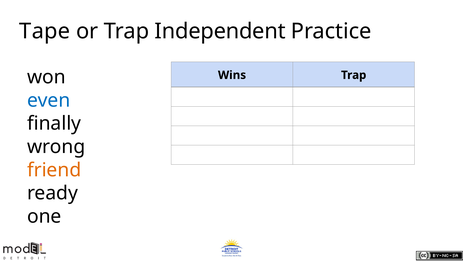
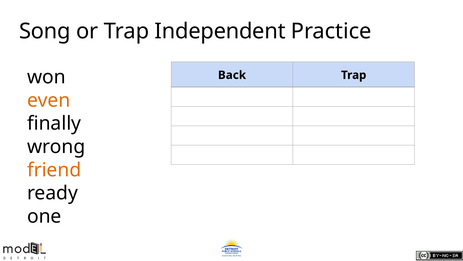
Tape: Tape -> Song (45, 31)
Wins: Wins -> Back (232, 75)
even colour: blue -> orange (49, 100)
